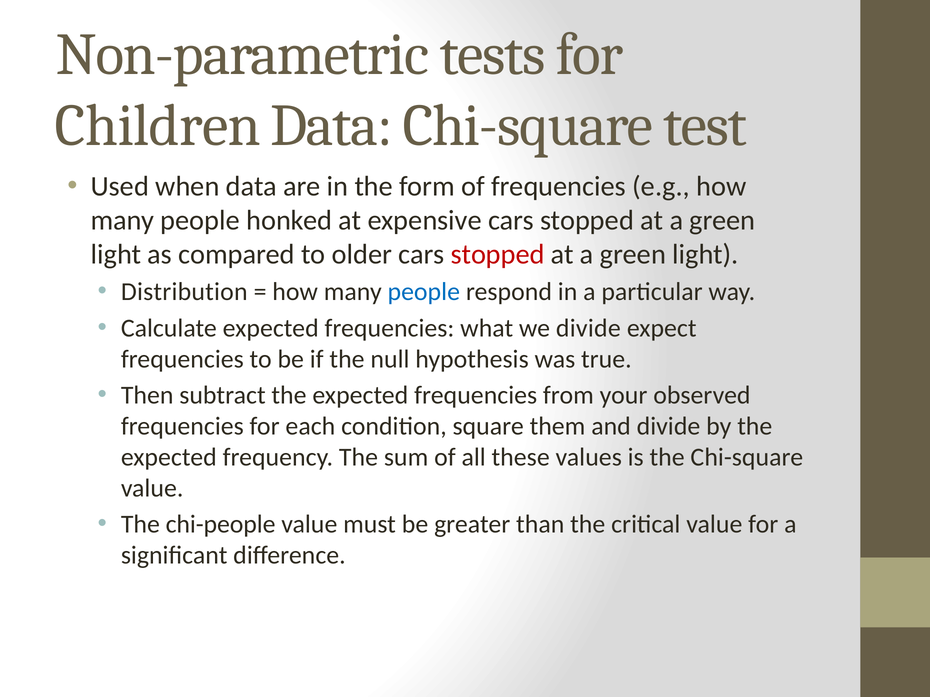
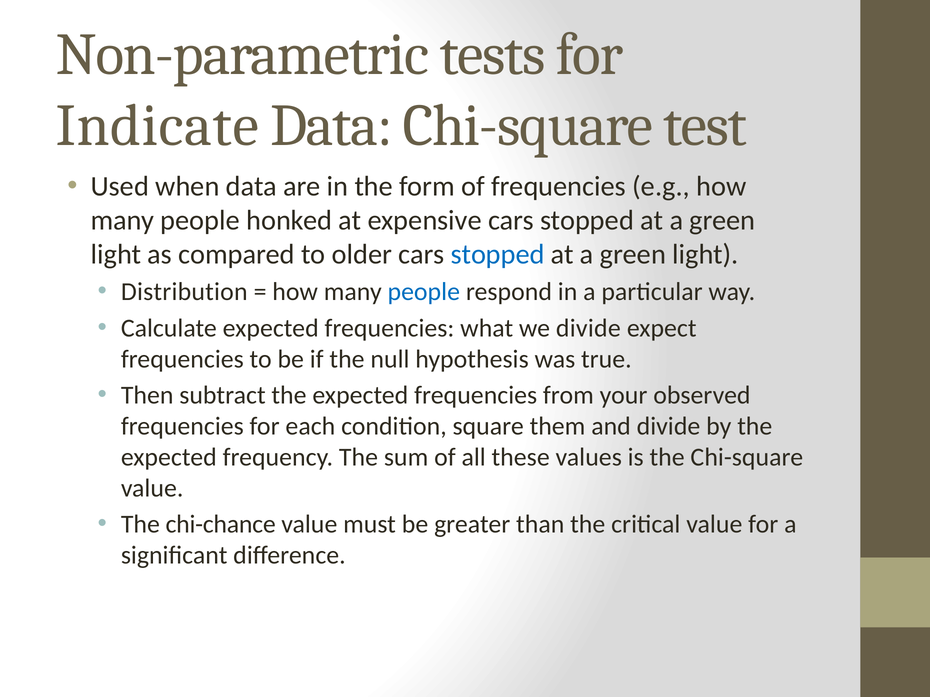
Children: Children -> Indicate (157, 126)
stopped colour: red -> blue (498, 255)
chi-people: chi-people -> chi-chance (221, 525)
